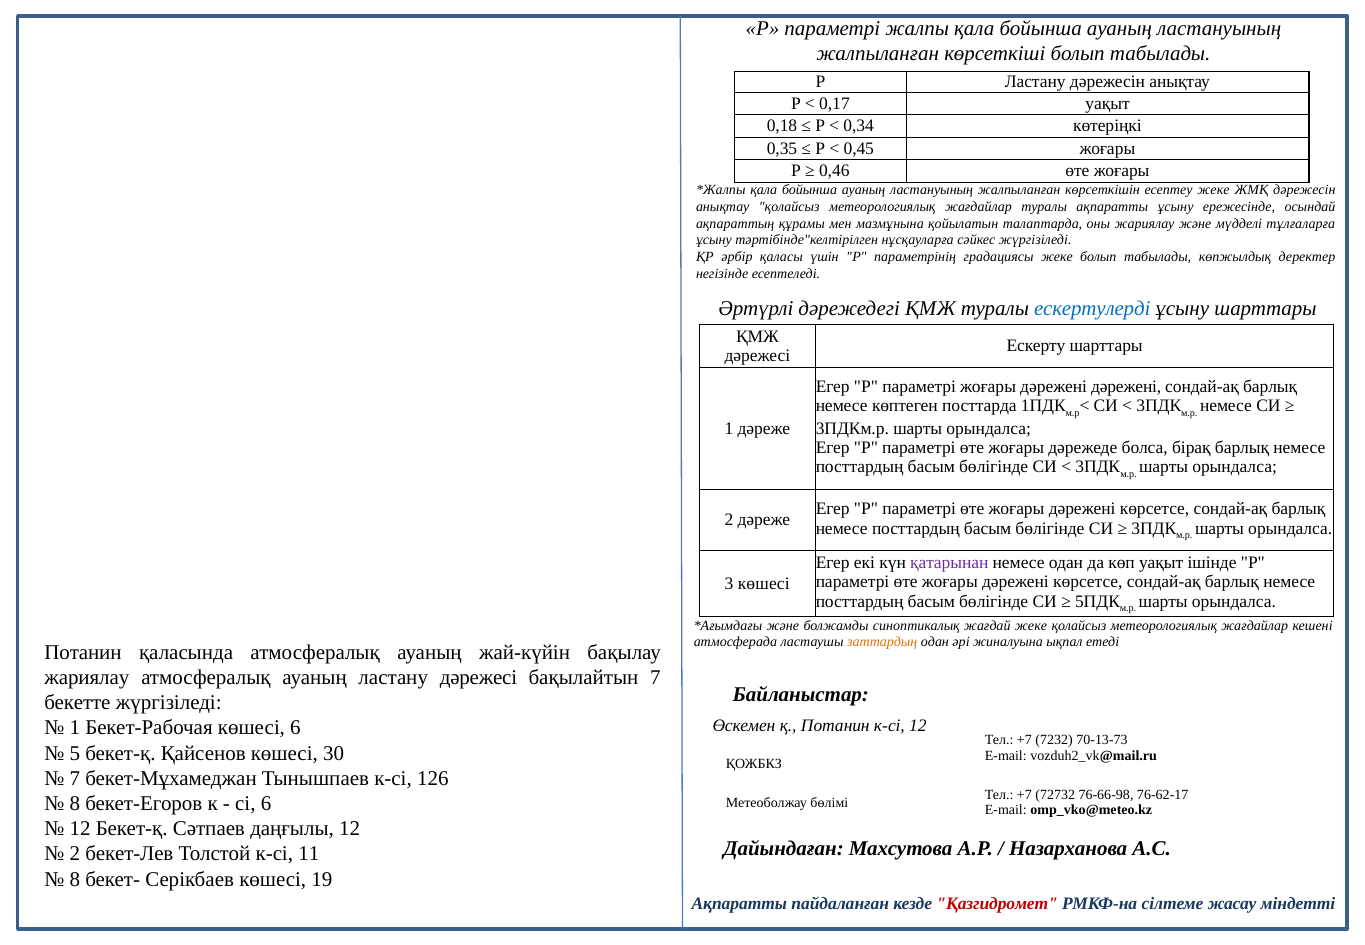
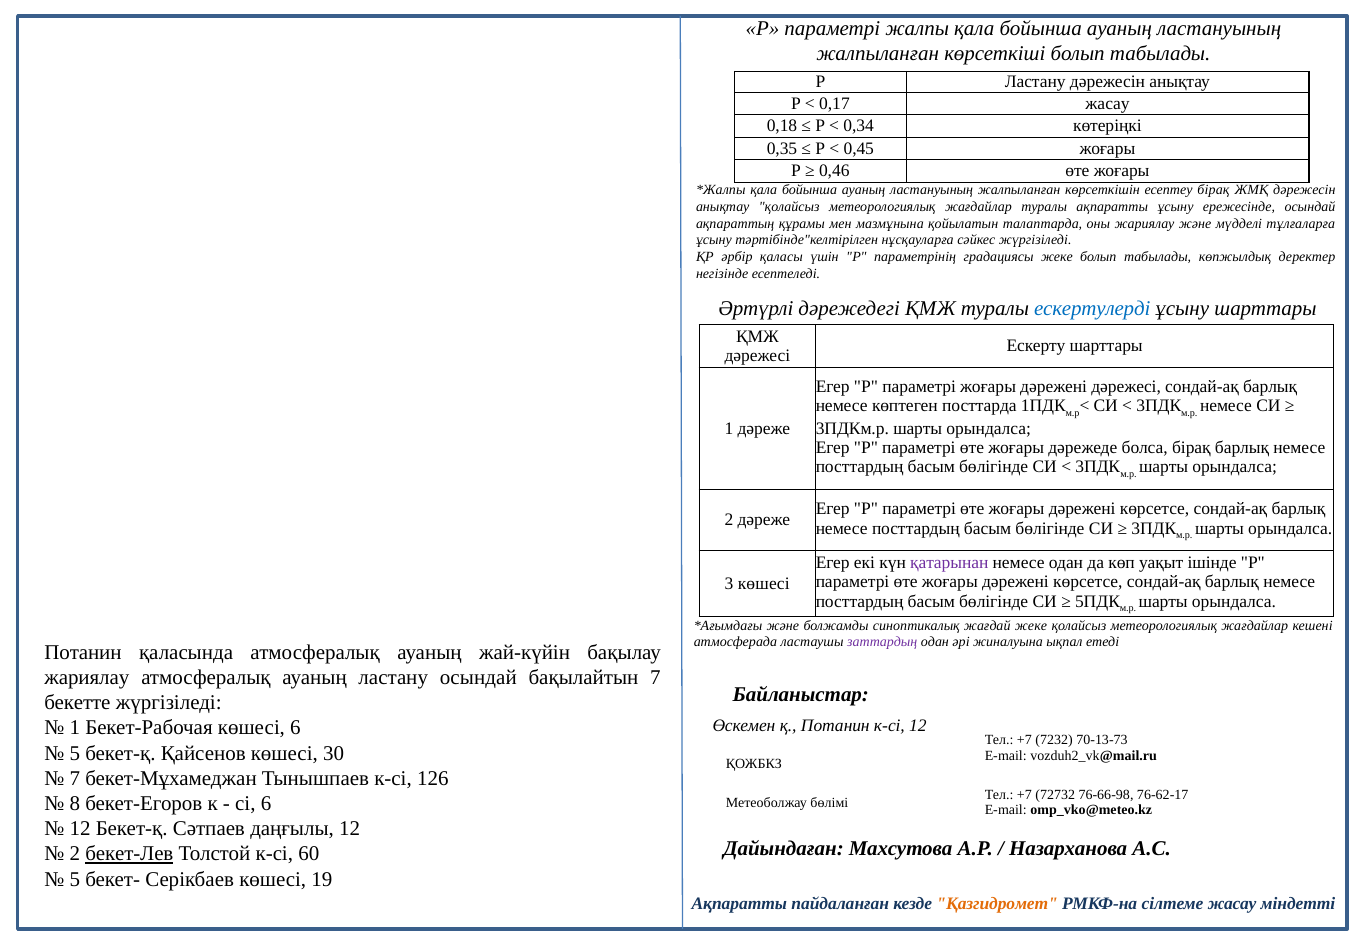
0,17 уақыт: уақыт -> жасау (1108, 104)
есептеу жеке: жеке -> бірақ (1213, 190)
дәрежені дәрежені: дәрежені -> дәрежесі (1126, 387)
заттардың colour: orange -> purple (882, 642)
ластану дәрежесі: дәрежесі -> осындай (478, 678)
бекет-Лев underline: none -> present (129, 854)
11: 11 -> 60 (309, 854)
8: 8 -> 5 (75, 879)
Қазгидромет colour: red -> orange (997, 903)
